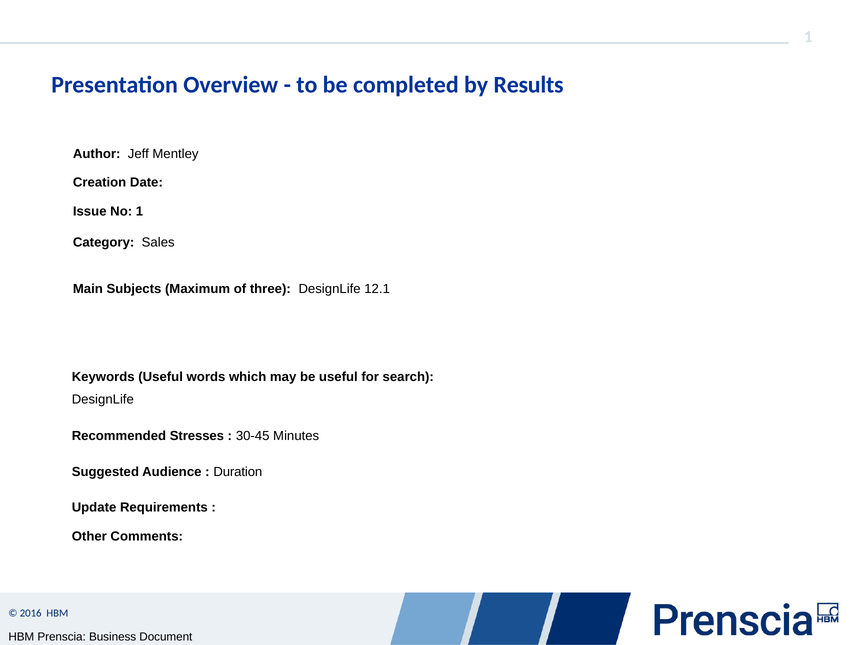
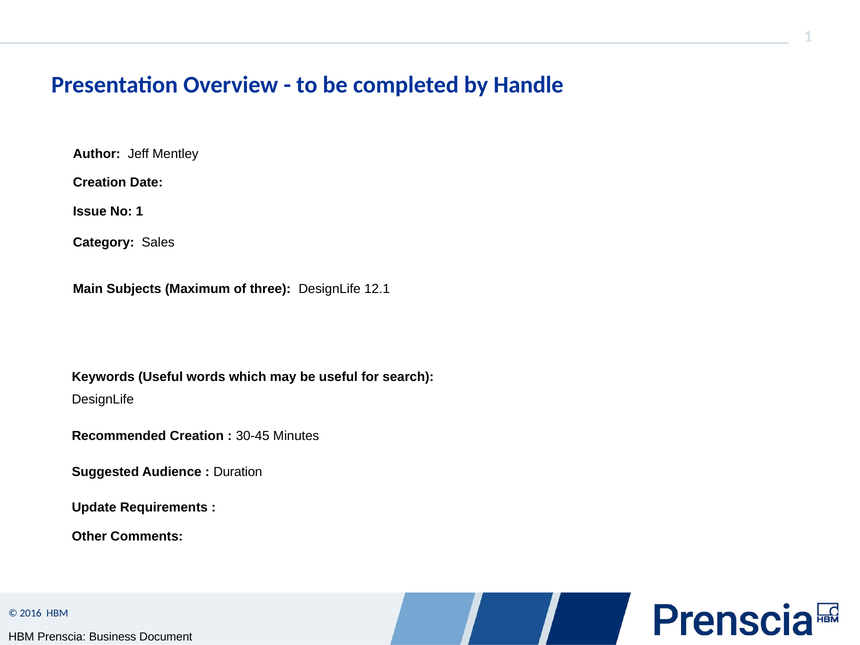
Results: Results -> Handle (529, 85)
Recommended Stresses: Stresses -> Creation (197, 436)
